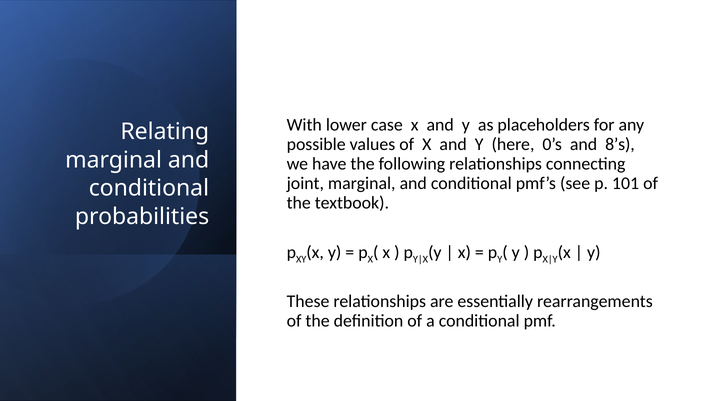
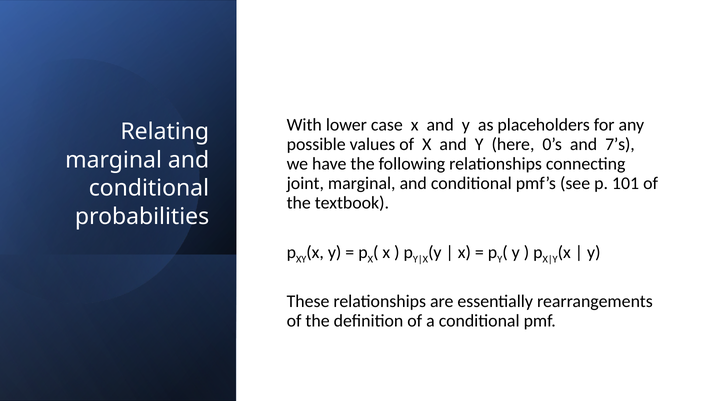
8’s: 8’s -> 7’s (620, 144)
